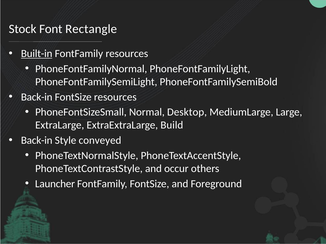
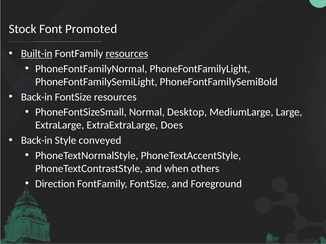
Rectangle: Rectangle -> Promoted (91, 29)
resources underline: none -> present (127, 54)
Build: Build -> Does (172, 125)
occur: occur -> when (176, 169)
Launcher: Launcher -> Direction (55, 184)
